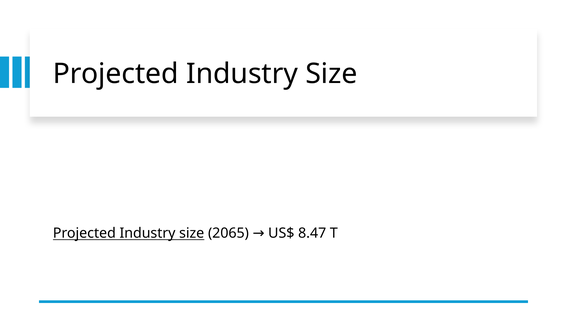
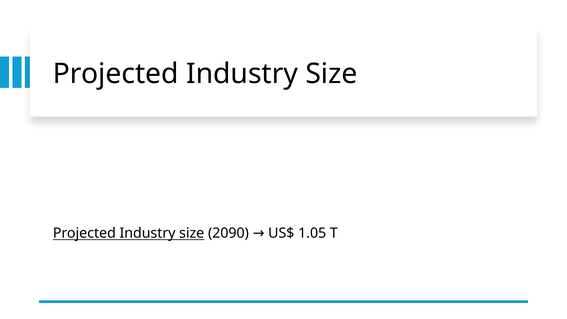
2065: 2065 -> 2090 (228, 233)
8.47: 8.47 -> 1.05 (312, 233)
